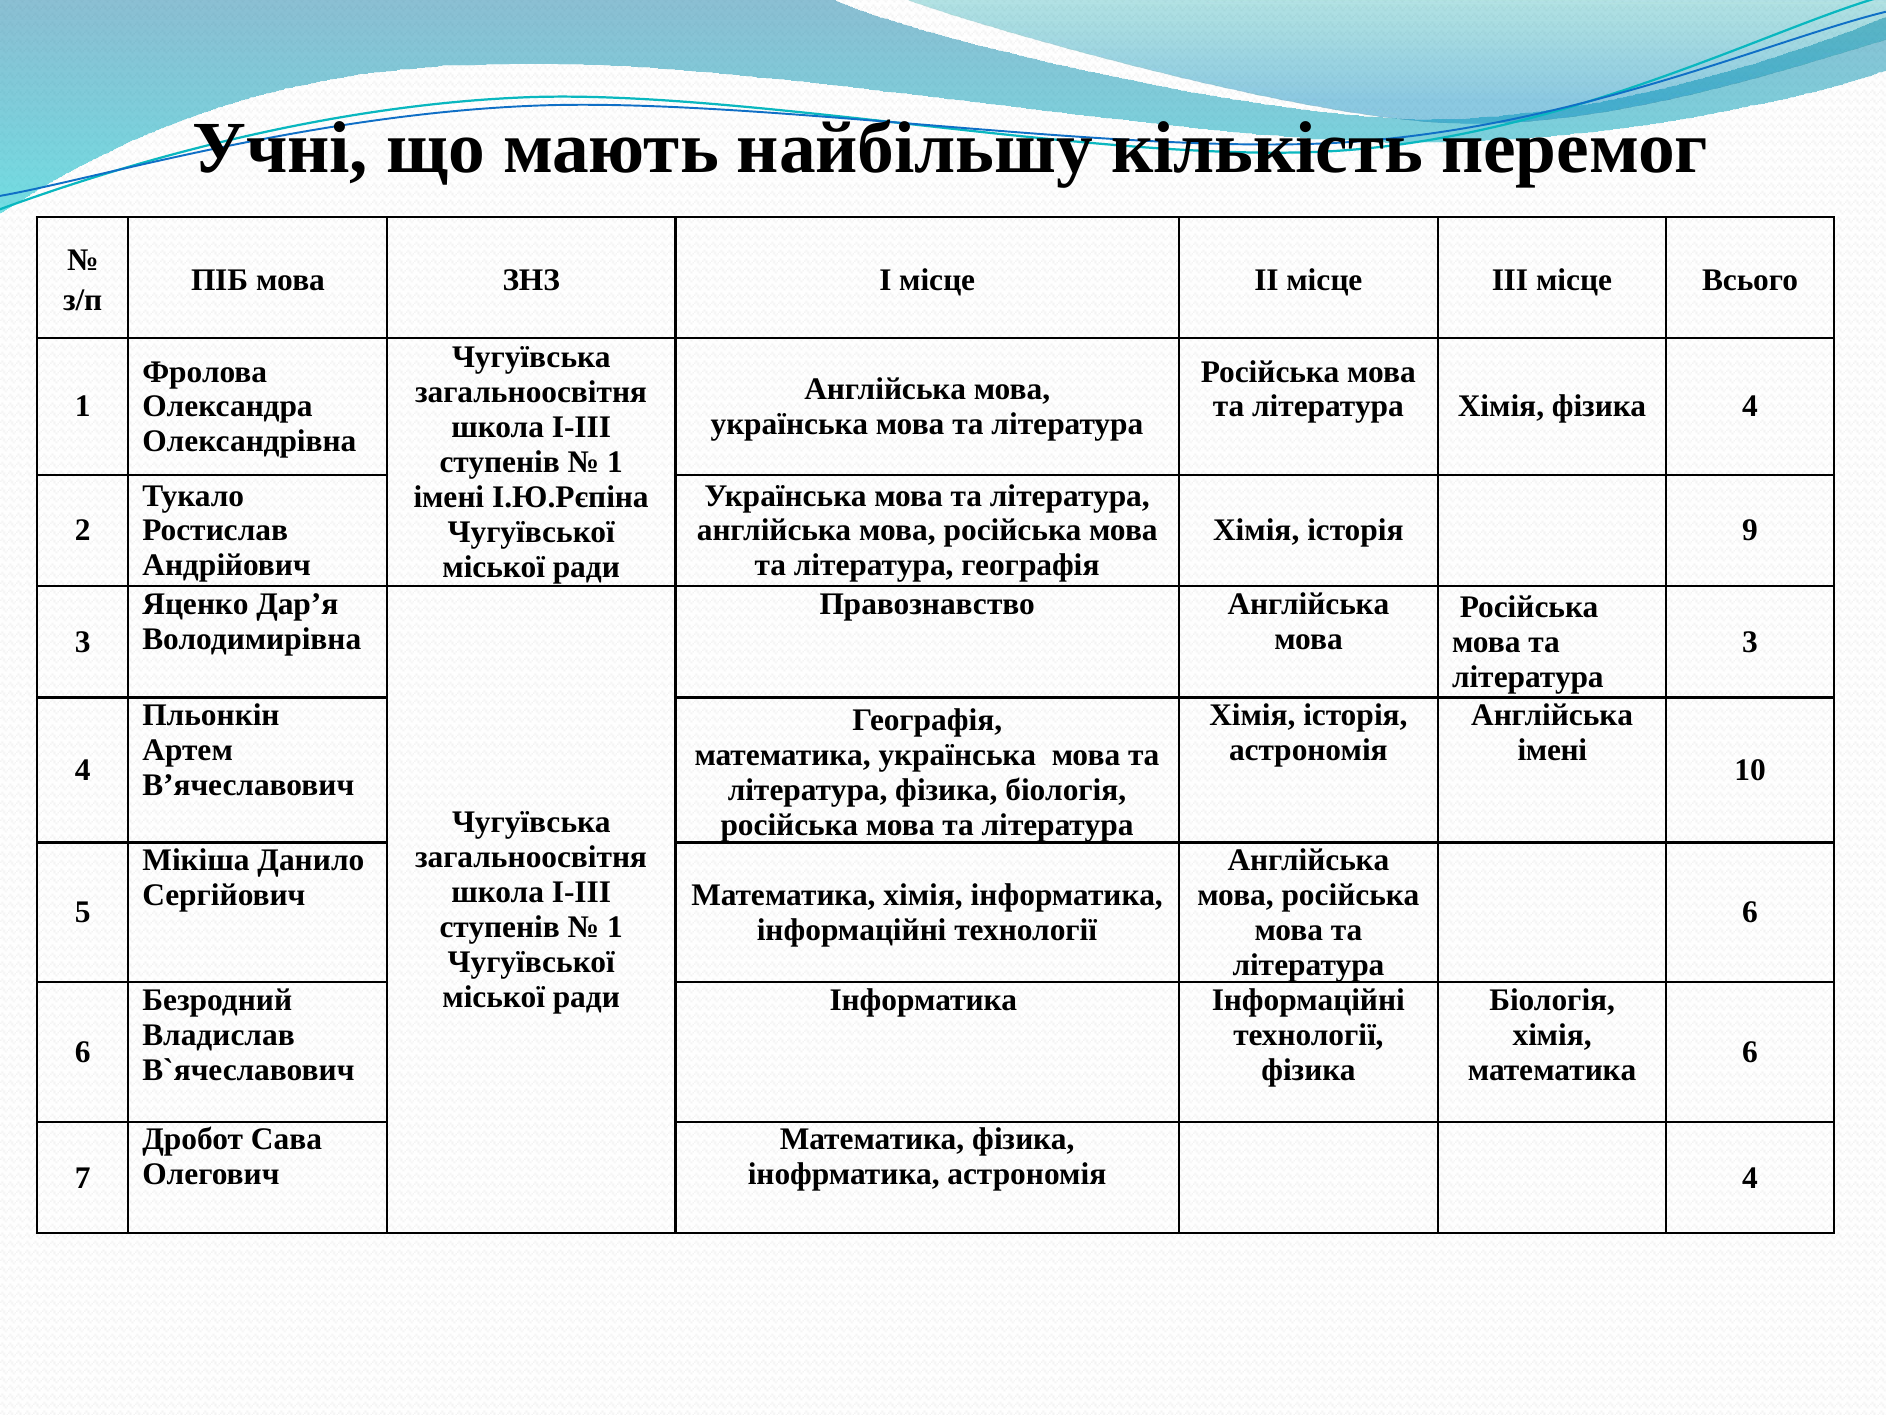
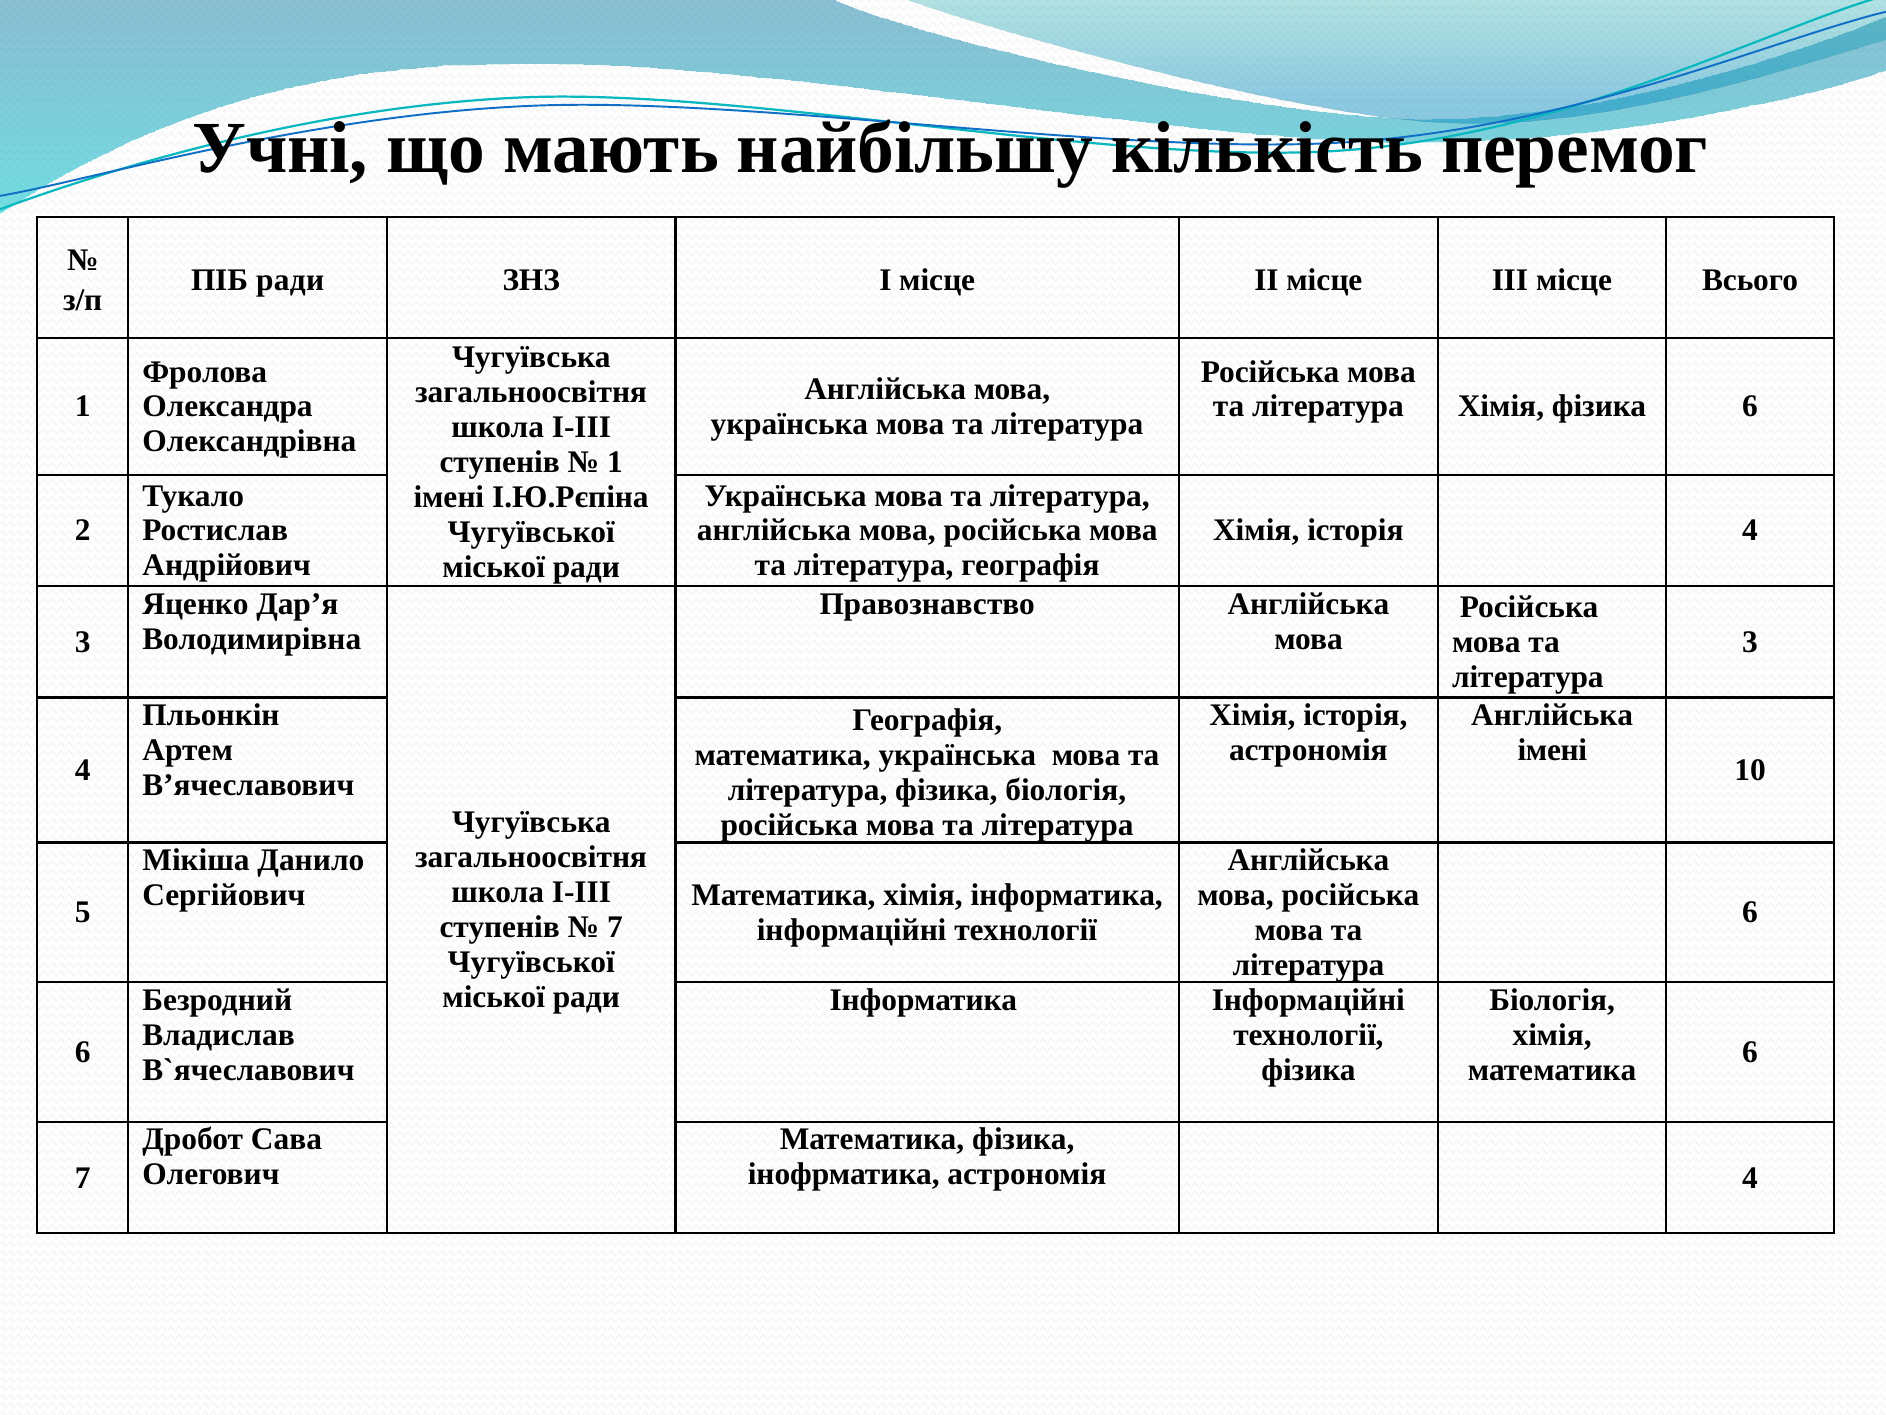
ПІБ мова: мова -> ради (290, 280)
фізика 4: 4 -> 6 (1750, 406)
історія 9: 9 -> 4 (1750, 530)
1: 1 -> 7 (615, 927)
